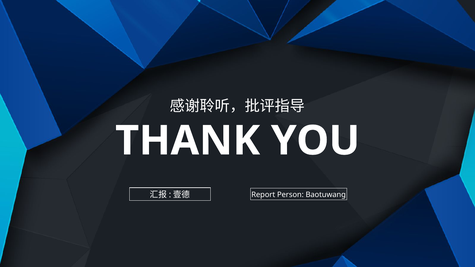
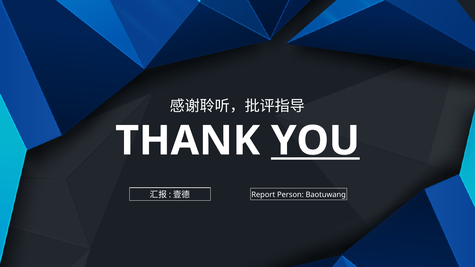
YOU underline: none -> present (315, 141)
